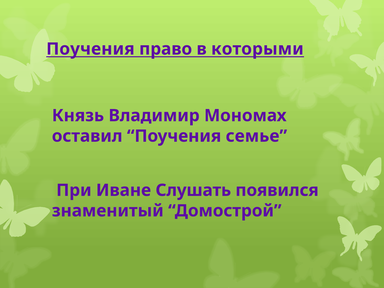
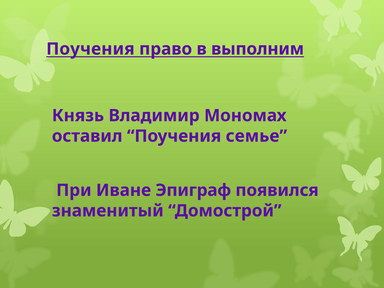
которыми: которыми -> выполним (258, 49)
Слушать: Слушать -> Эпиграф (193, 190)
